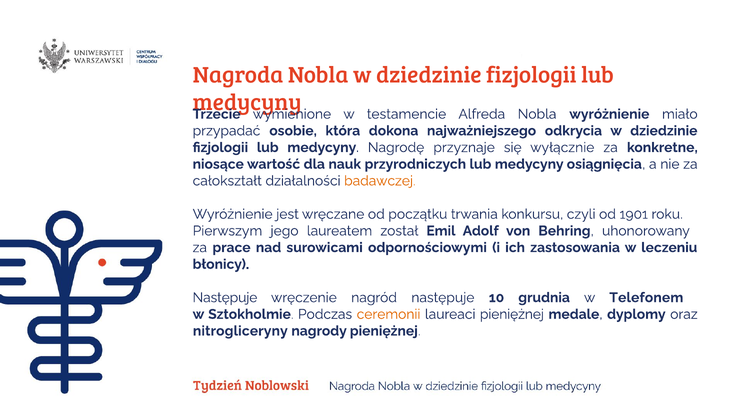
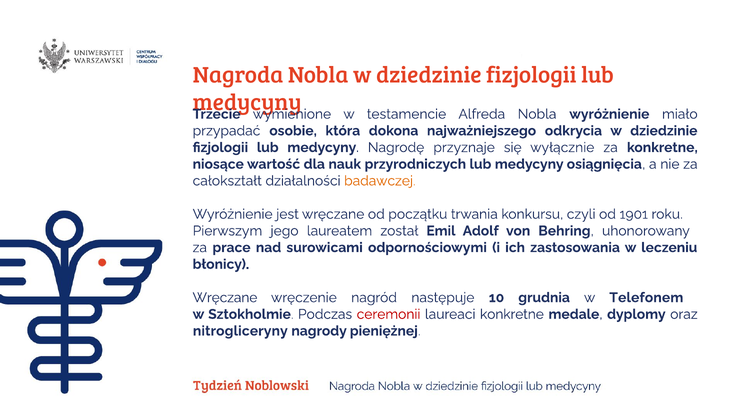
Następuje: Następuje -> Wręczane (225, 297)
ceremonii colour: orange -> red (389, 314)
laureaci pieniężnej: pieniężnej -> konkretne (512, 314)
